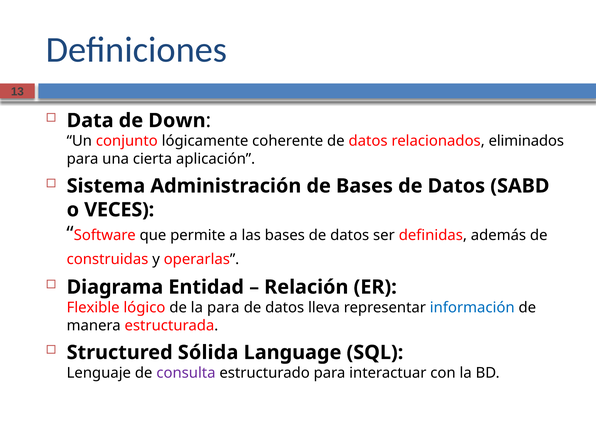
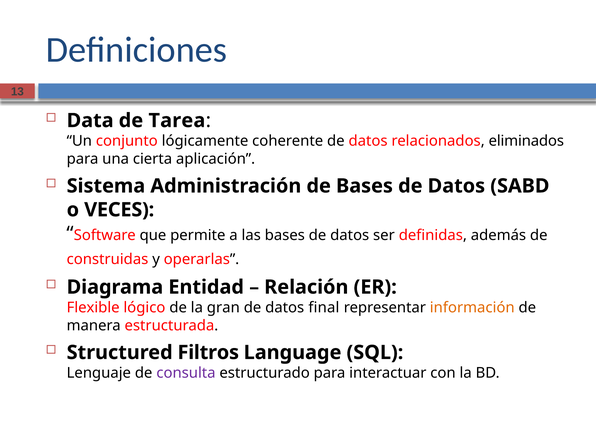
Down: Down -> Tarea (177, 121)
la para: para -> gran (223, 308)
lleva: lleva -> final (324, 308)
información colour: blue -> orange (472, 308)
Sólida: Sólida -> Filtros (208, 352)
